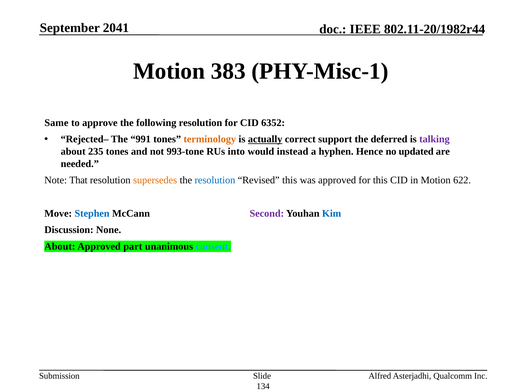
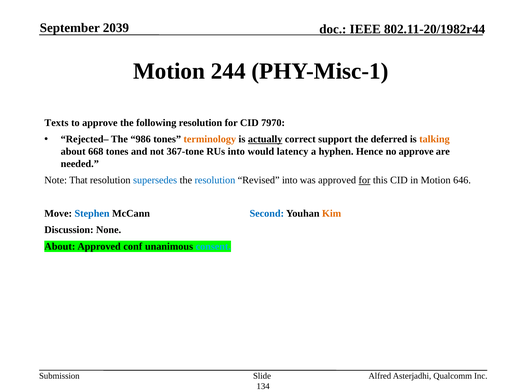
2041: 2041 -> 2039 (116, 28)
383: 383 -> 244 (228, 71)
Same: Same -> Texts (56, 123)
6352: 6352 -> 7970 (273, 123)
991: 991 -> 986 (141, 139)
talking colour: purple -> orange (434, 139)
235: 235 -> 668 (96, 151)
993-tone: 993-tone -> 367-tone (185, 151)
instead: instead -> latency (293, 151)
no updated: updated -> approve (416, 151)
supersedes colour: orange -> blue (155, 180)
Revised this: this -> into (290, 180)
for underline: none -> present (364, 180)
622: 622 -> 646 (462, 180)
Second colour: purple -> blue (267, 213)
Kim colour: blue -> orange (332, 213)
part: part -> conf (133, 246)
